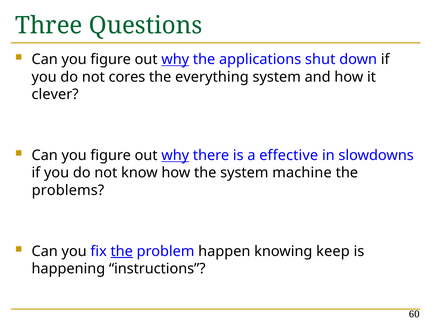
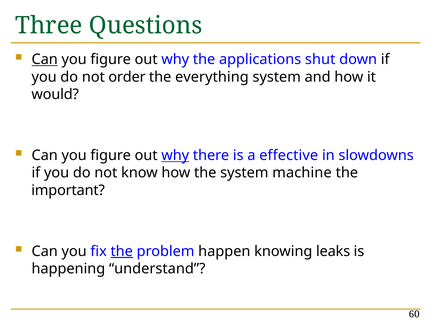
Can underline: none -> present (45, 59)
why underline: present -> none (175, 59)
cores: cores -> order (127, 77)
clever: clever -> would (55, 94)
problems: problems -> important (68, 190)
keep: keep -> leaks (333, 251)
instructions: instructions -> understand (157, 268)
